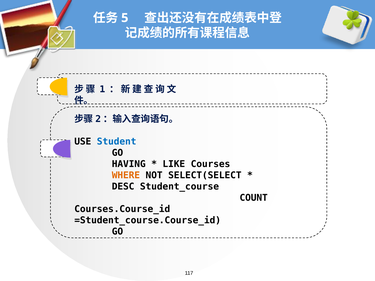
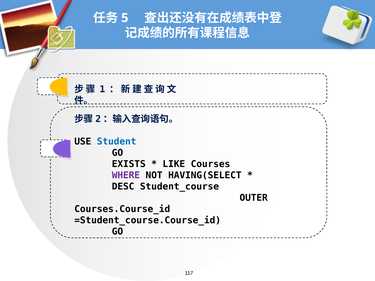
HAVING: HAVING -> EXISTS (129, 164)
WHERE colour: orange -> purple (126, 175)
SELECT(SELECT: SELECT(SELECT -> HAVING(SELECT (205, 175)
COUNT: COUNT -> OUTER (254, 198)
